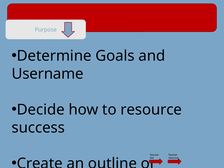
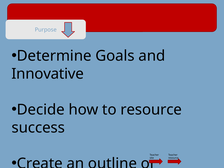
Username: Username -> Innovative (48, 74)
